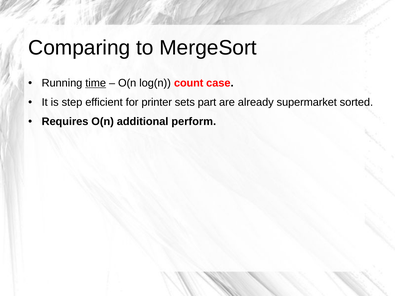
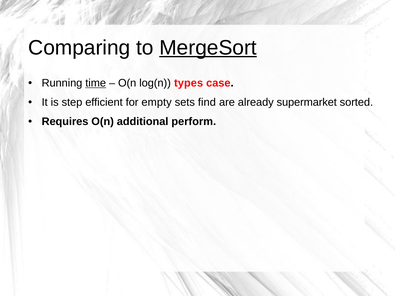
MergeSort underline: none -> present (208, 48)
count: count -> types (189, 83)
printer: printer -> empty (157, 102)
part: part -> find (207, 102)
